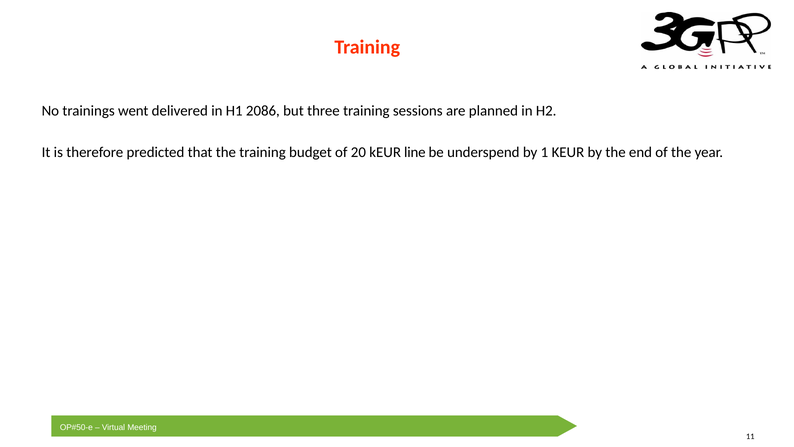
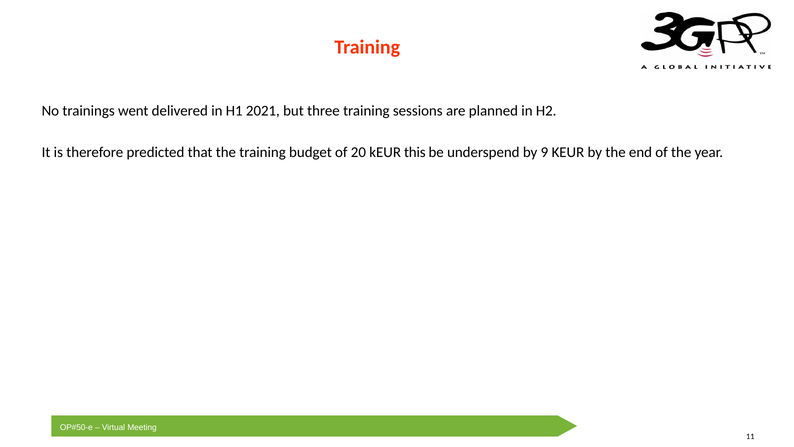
2086: 2086 -> 2021 (263, 111)
line: line -> this (415, 152)
1: 1 -> 9 (544, 152)
